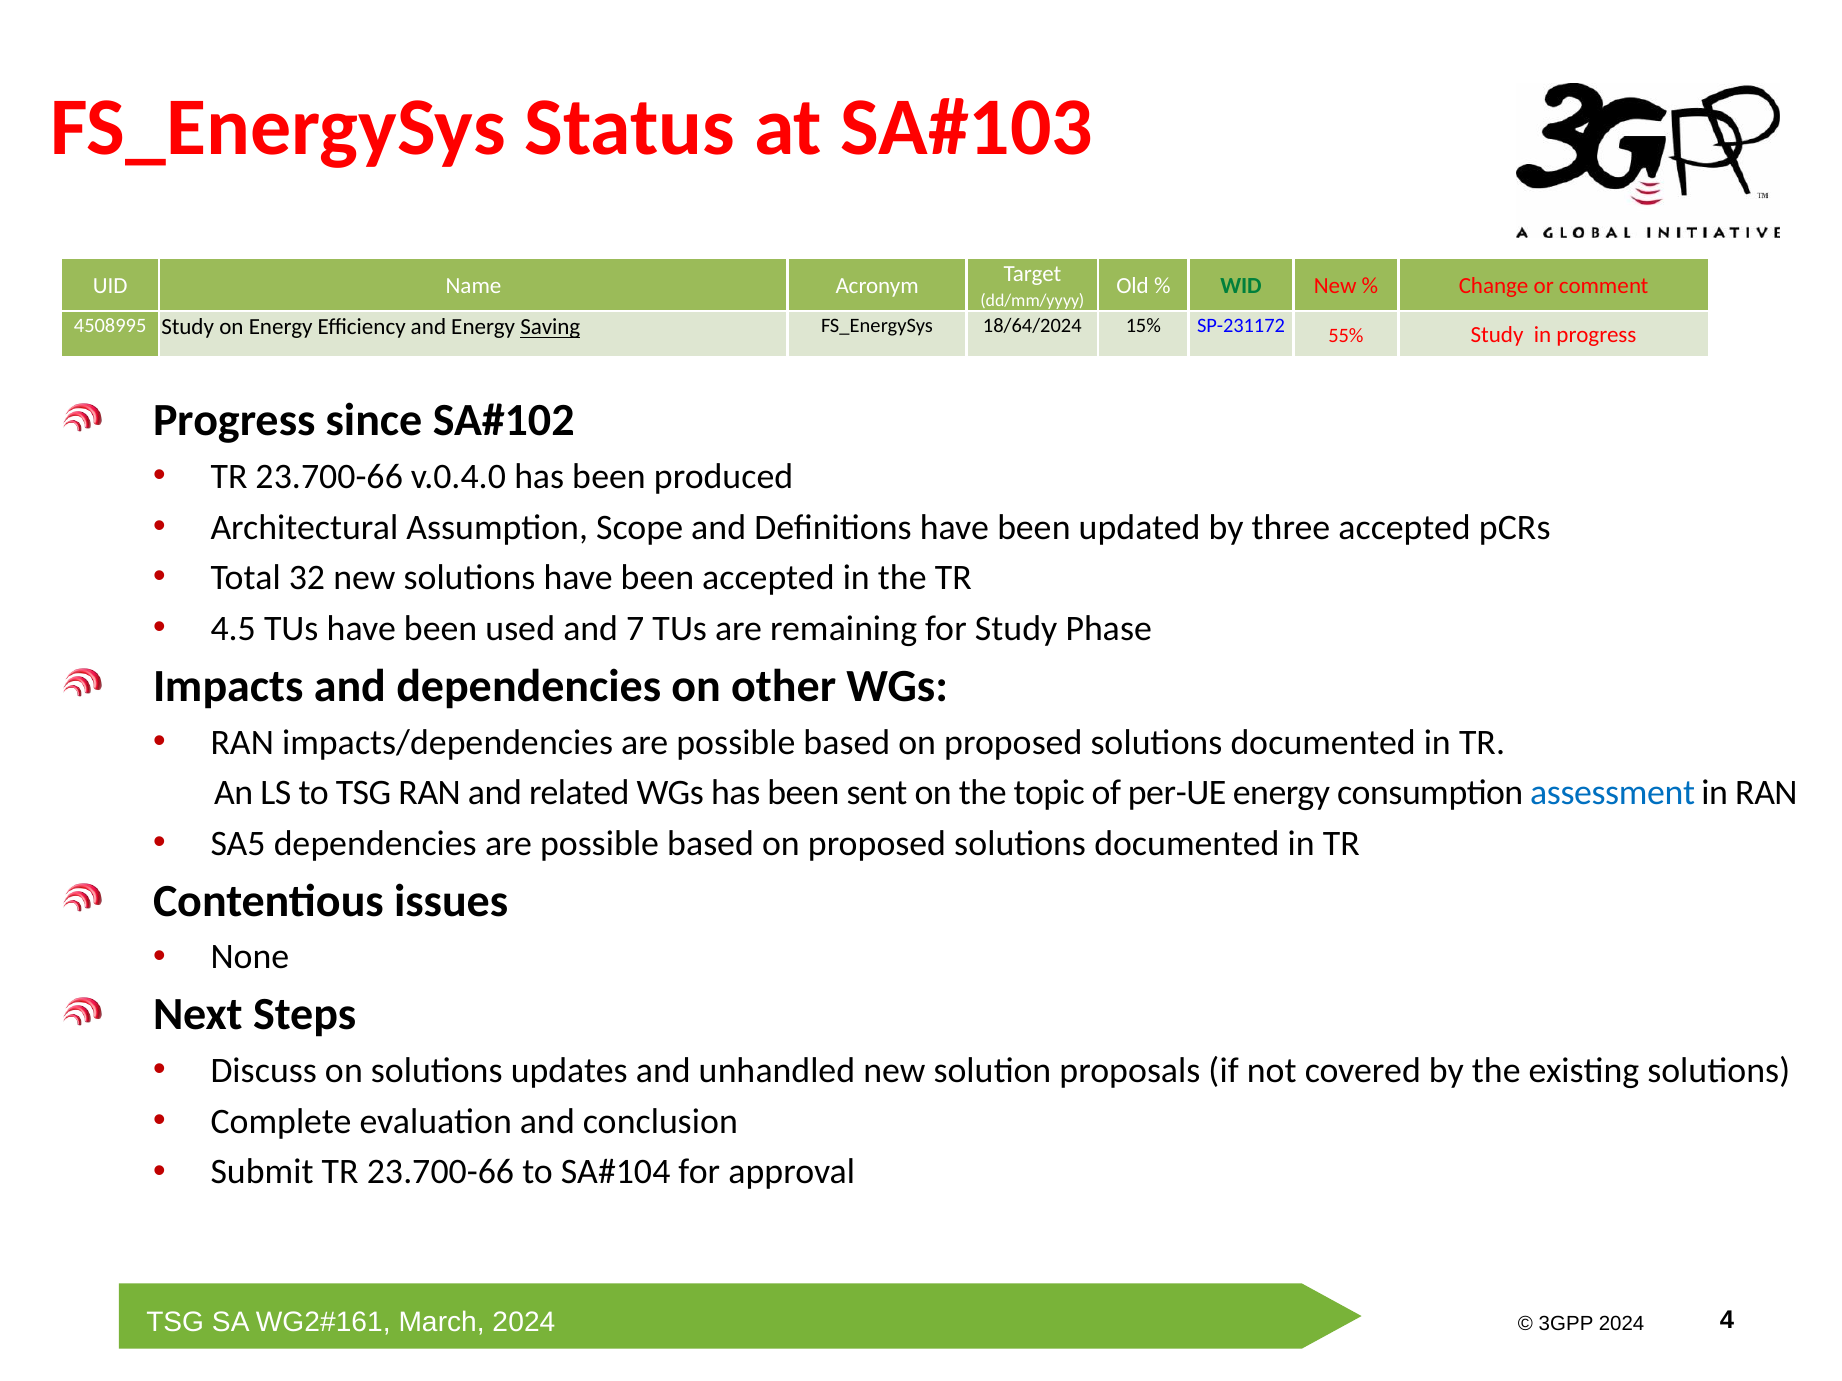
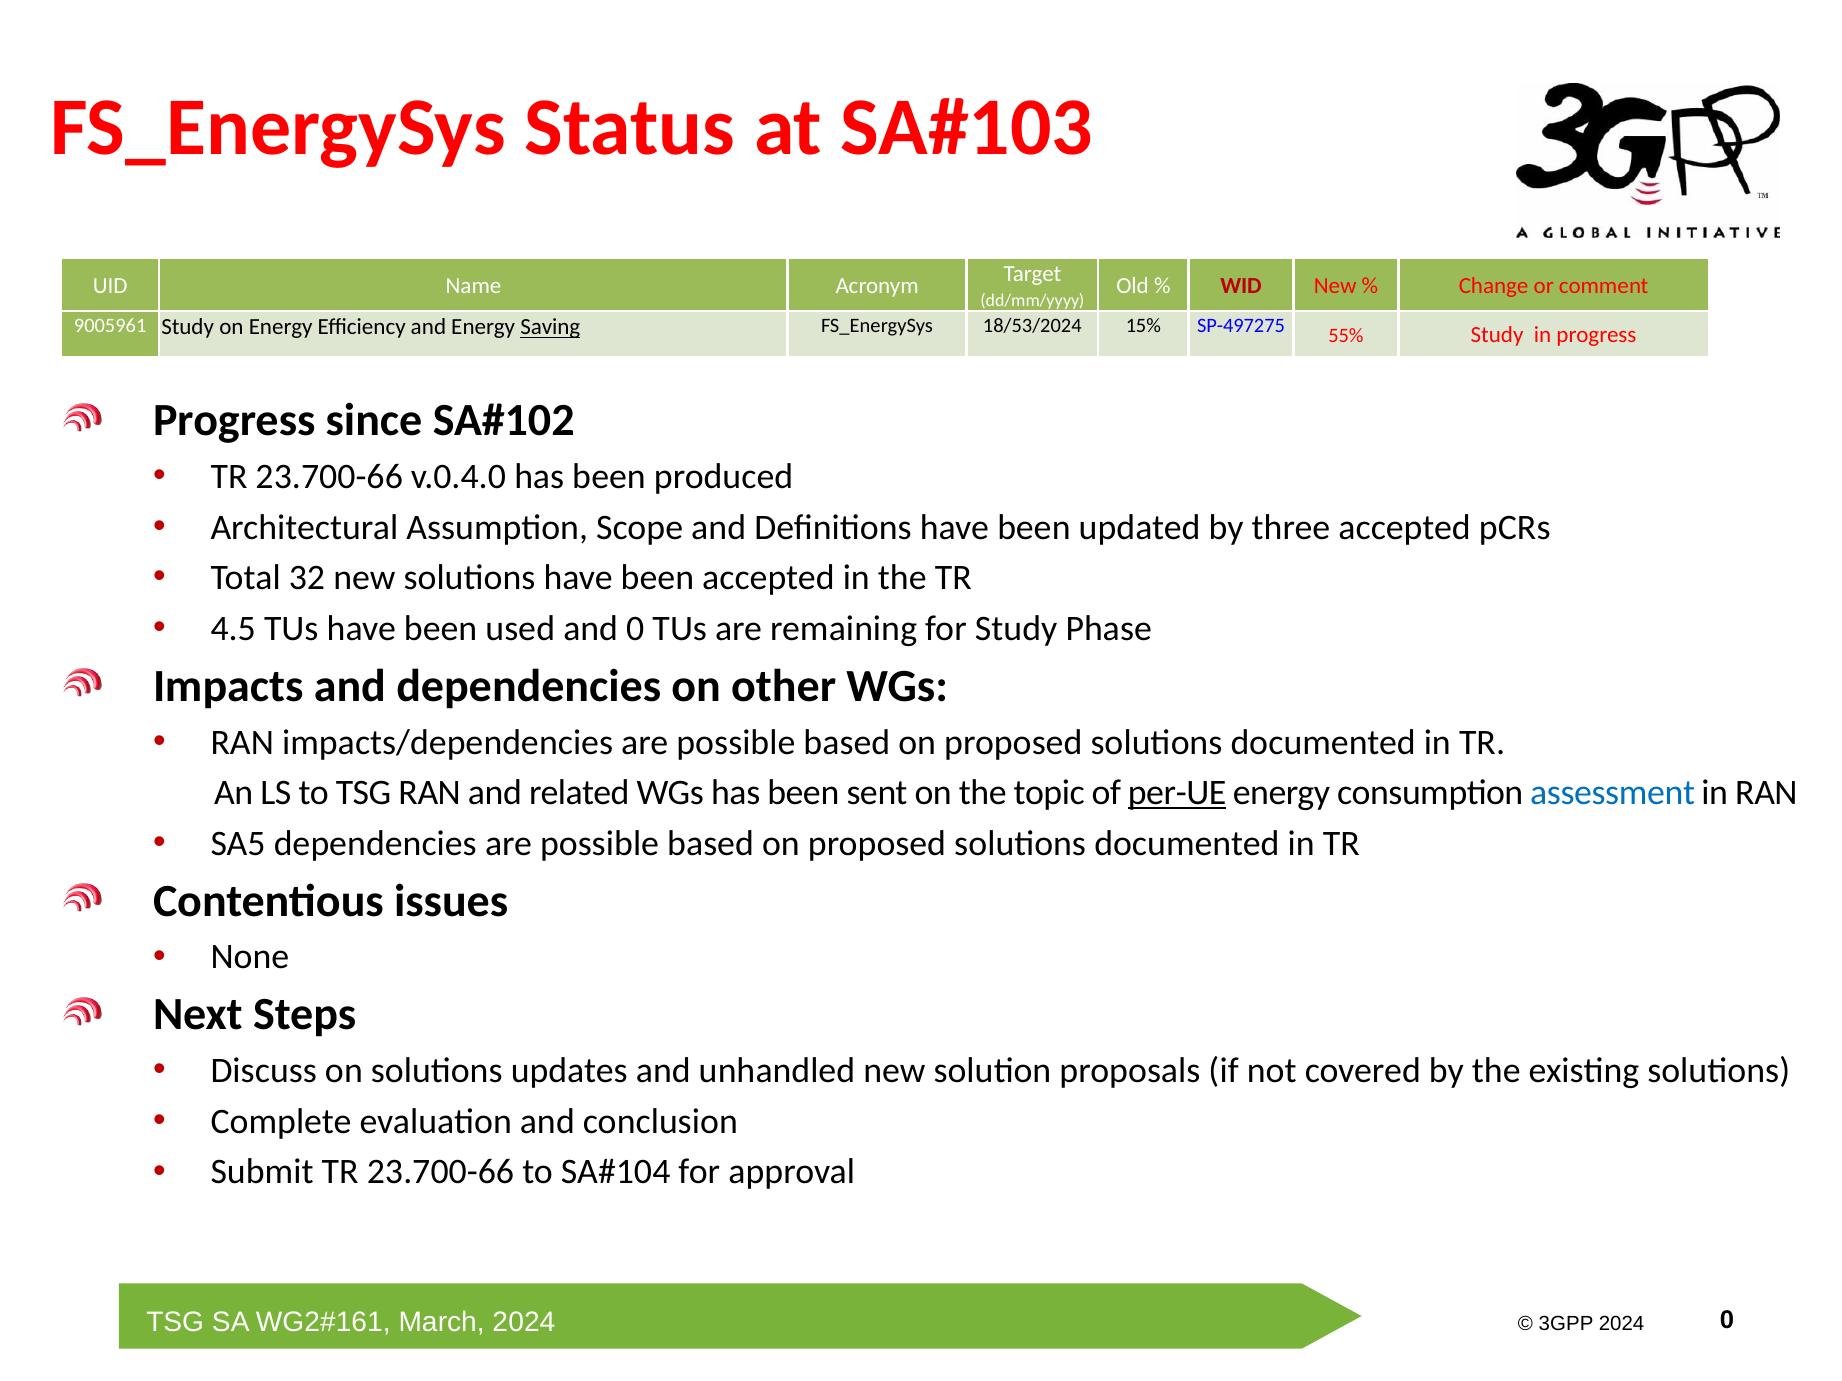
WID colour: green -> red (1241, 286)
4508995: 4508995 -> 9005961 (110, 326)
18/64/2024: 18/64/2024 -> 18/53/2024 (1032, 326)
SP-231172: SP-231172 -> SP-497275 (1241, 326)
and 7: 7 -> 0 (635, 629)
per-UE underline: none -> present (1177, 793)
4: 4 -> 0 (1727, 1321)
